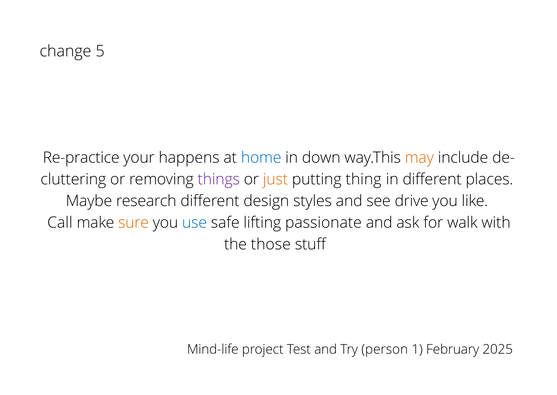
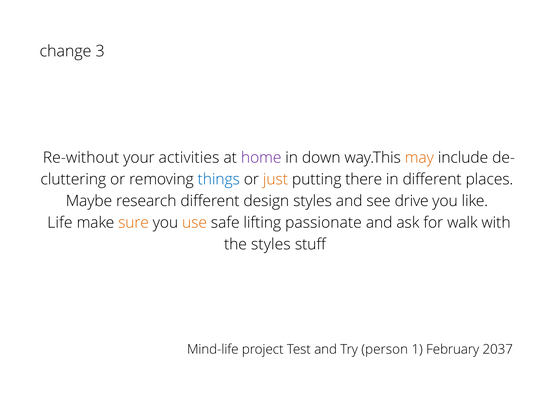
5: 5 -> 3 (100, 51)
Re-practice: Re-practice -> Re-without (81, 158)
happens: happens -> activities (189, 158)
home colour: blue -> purple (261, 158)
things colour: purple -> blue (219, 179)
thing: thing -> there (364, 179)
Call: Call -> Life (60, 223)
use colour: blue -> orange (194, 223)
the those: those -> styles (271, 244)
2025: 2025 -> 2037 (498, 349)
